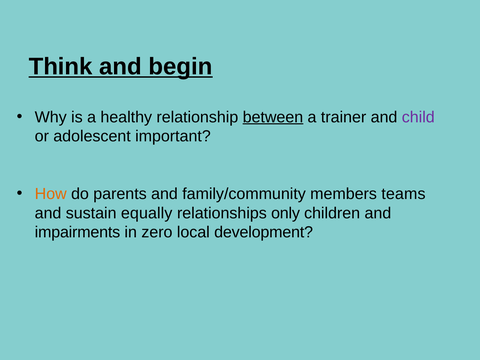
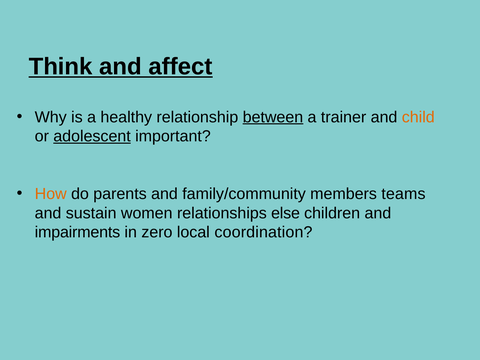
begin: begin -> affect (181, 66)
child colour: purple -> orange (418, 117)
adolescent underline: none -> present (92, 136)
equally: equally -> women (147, 213)
only: only -> else (286, 213)
development: development -> coordination (263, 232)
